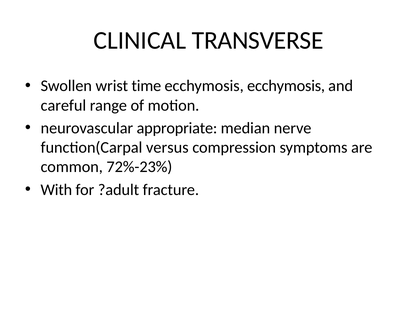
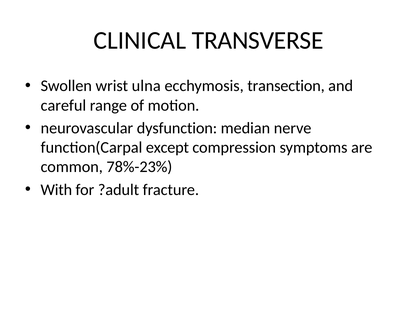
time: time -> ulna (146, 86)
ecchymosis ecchymosis: ecchymosis -> transection (286, 86)
appropriate: appropriate -> dysfunction (177, 128)
versus: versus -> except (167, 147)
72%-23%: 72%-23% -> 78%-23% (139, 167)
